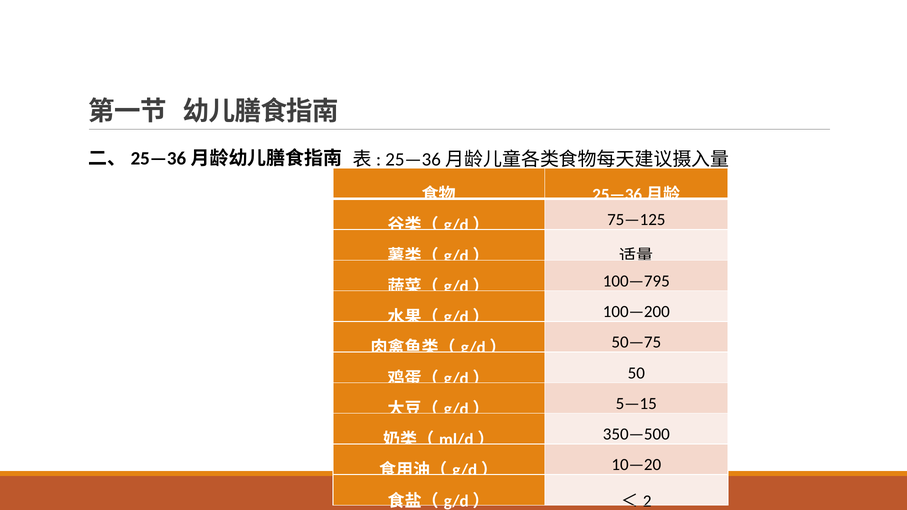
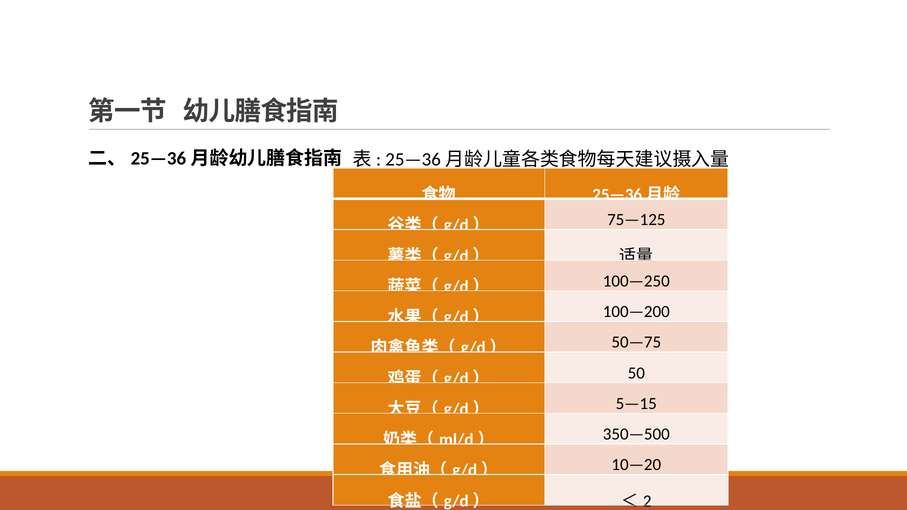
100—795: 100—795 -> 100—250 (636, 281)
